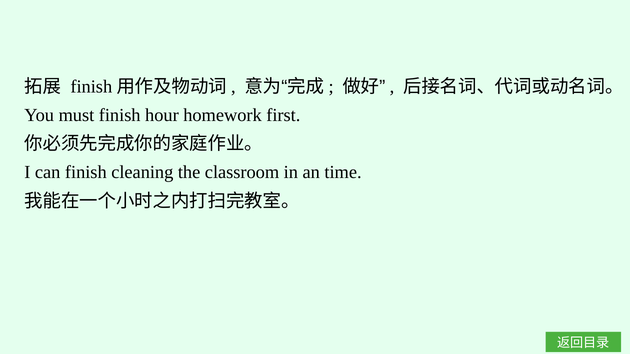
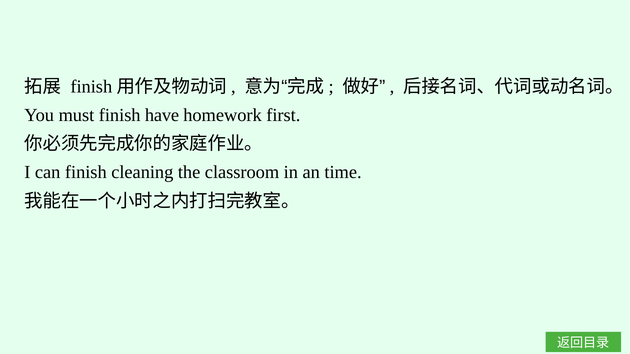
hour: hour -> have (162, 115)
